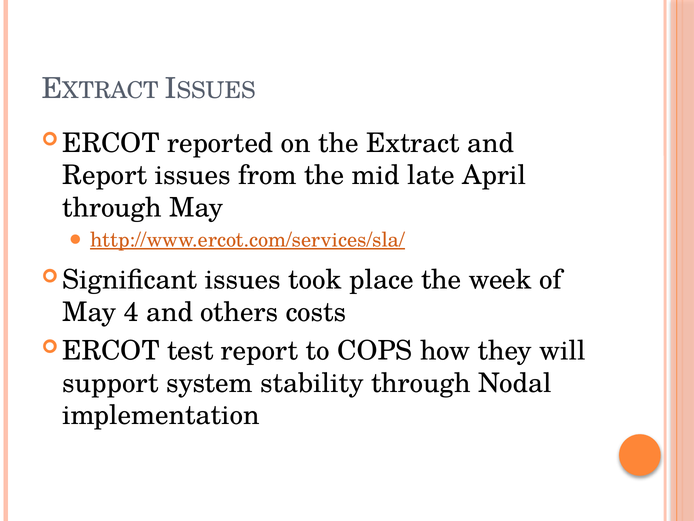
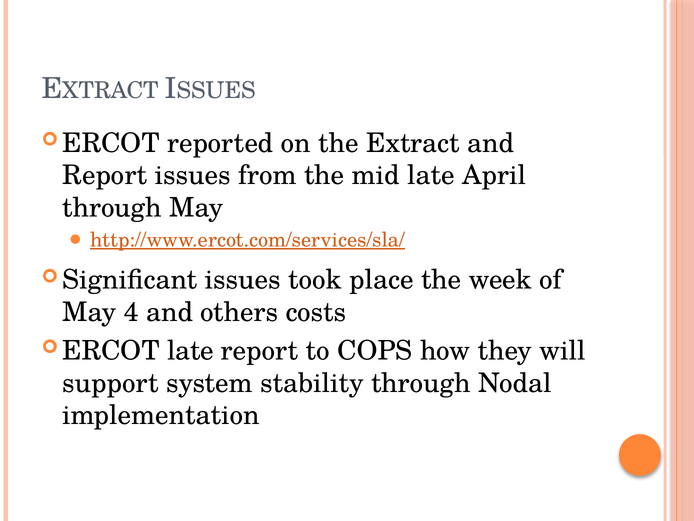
test: test -> late (190, 350)
